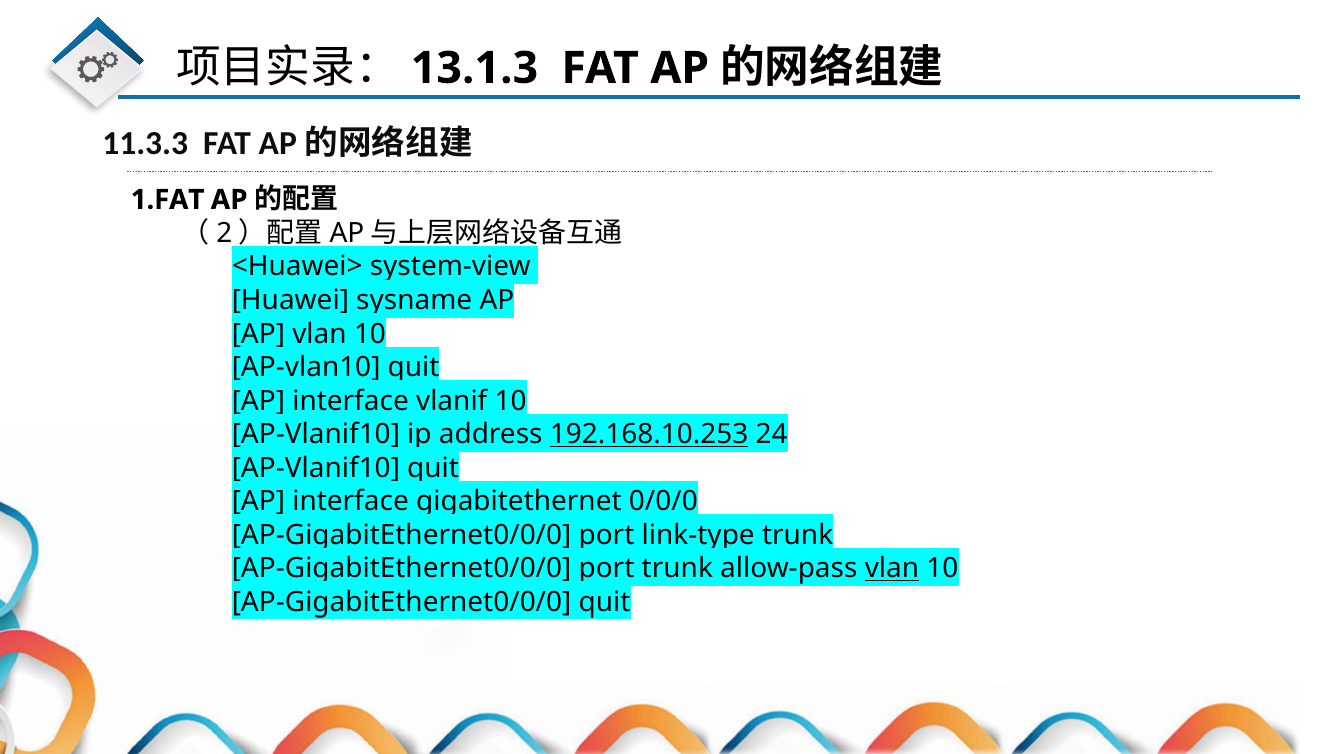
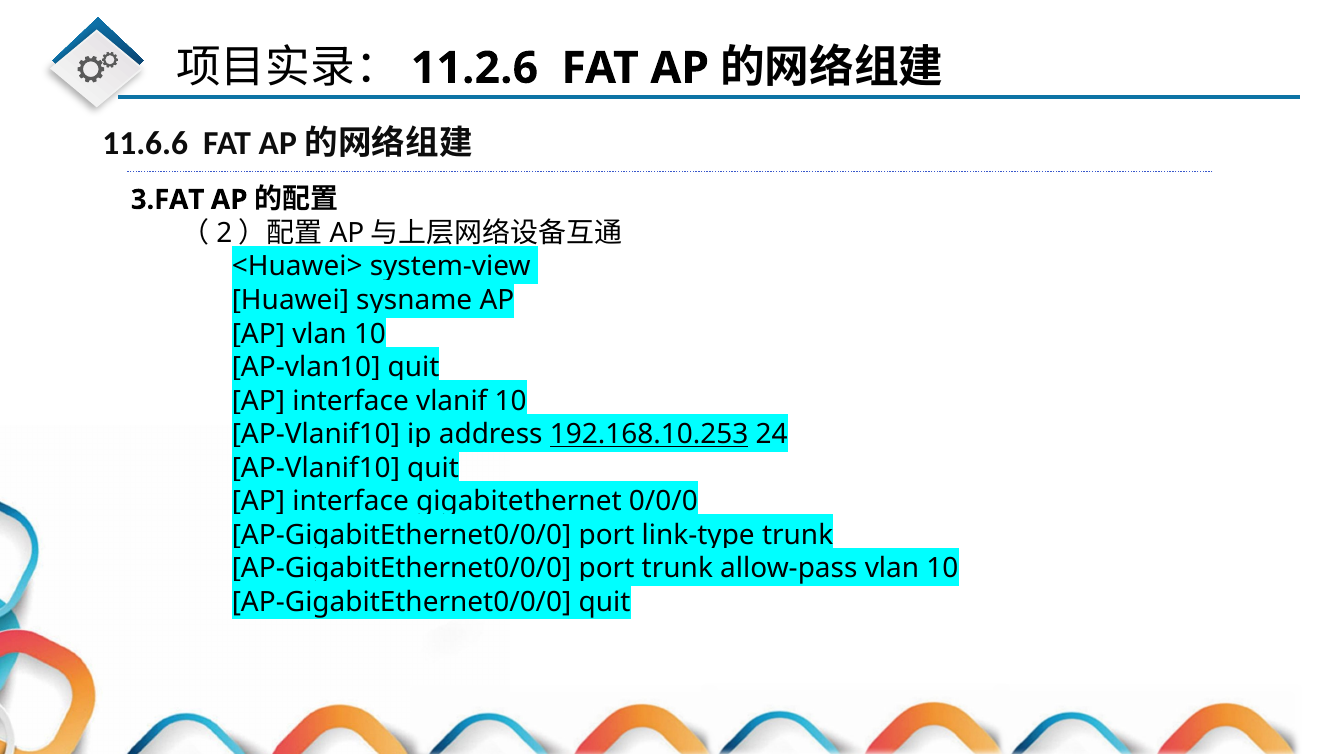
13.1.3: 13.1.3 -> 11.2.6 (474, 68)
11.3.3: 11.3.3 -> 11.6.6 (145, 144)
1.FAT: 1.FAT -> 3.FAT (168, 200)
vlan underline: present -> none (892, 569)
